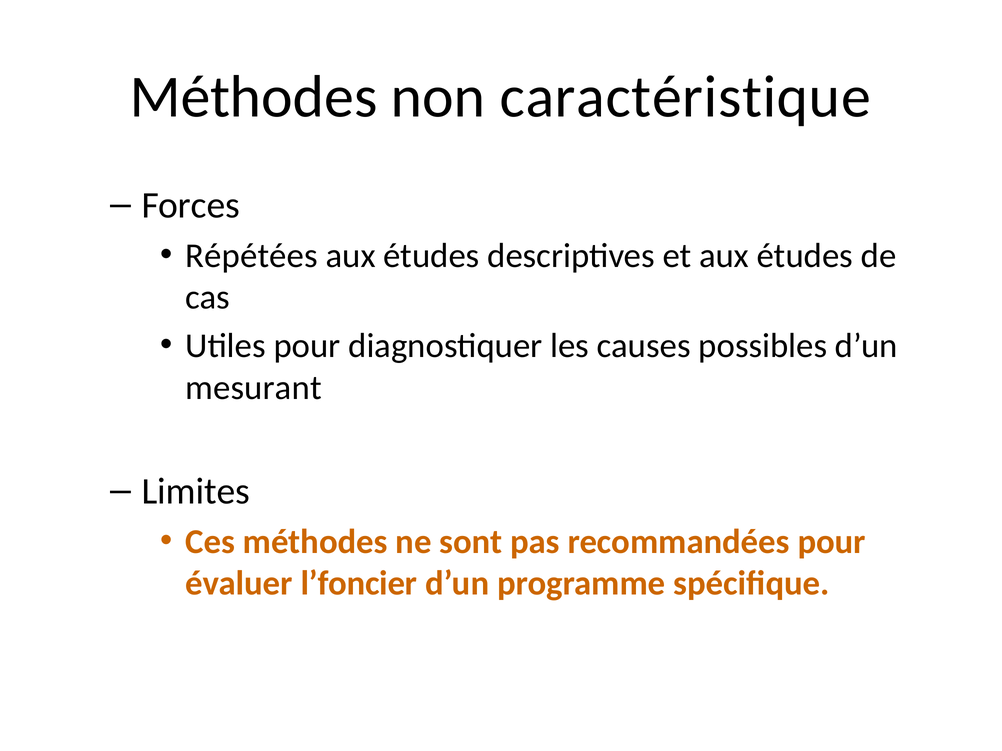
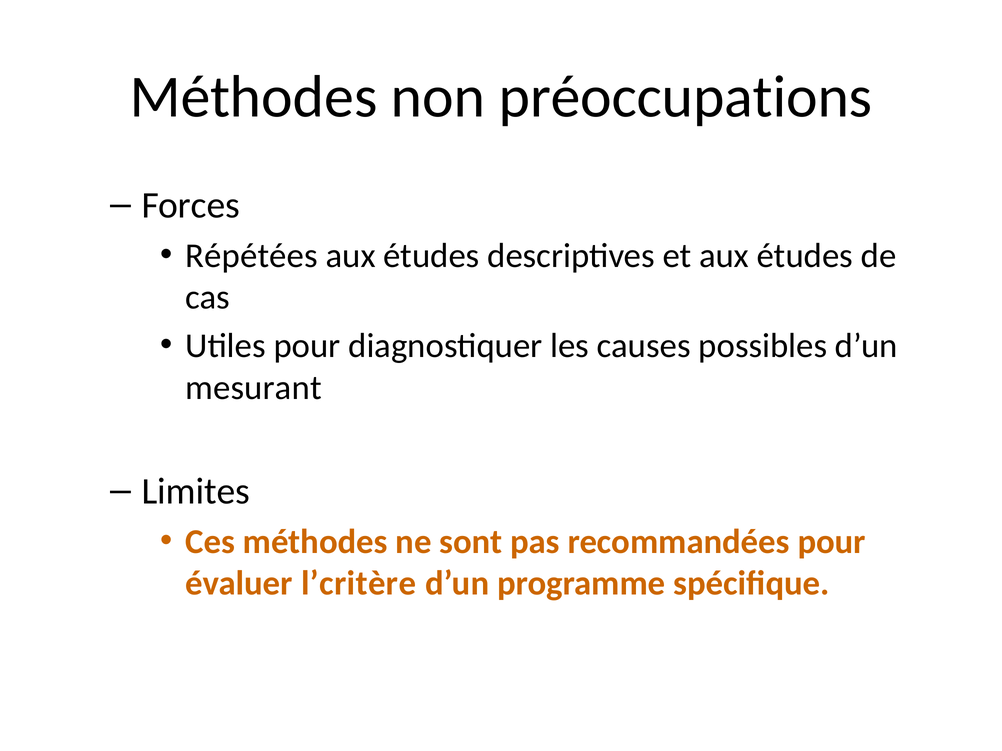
caractéristique: caractéristique -> préoccupations (686, 97)
l’foncier: l’foncier -> l’critère (359, 584)
